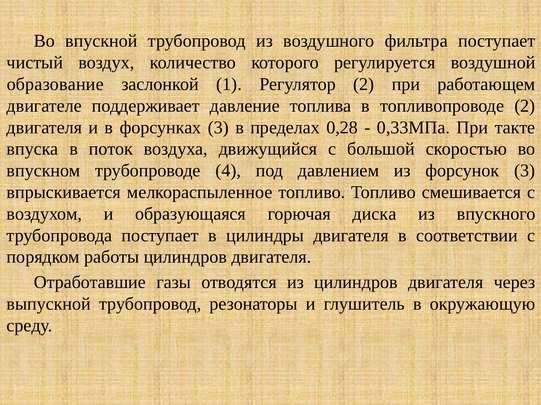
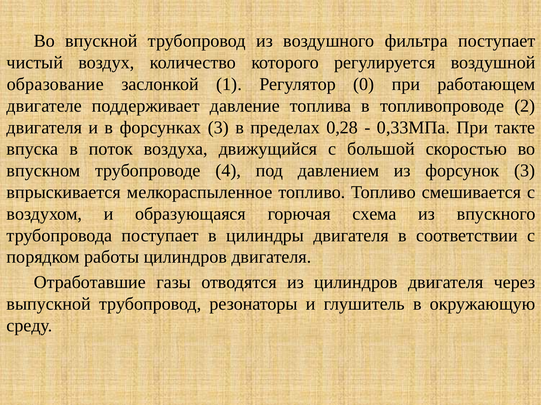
Регулятор 2: 2 -> 0 (364, 84)
диска: диска -> схема (375, 214)
